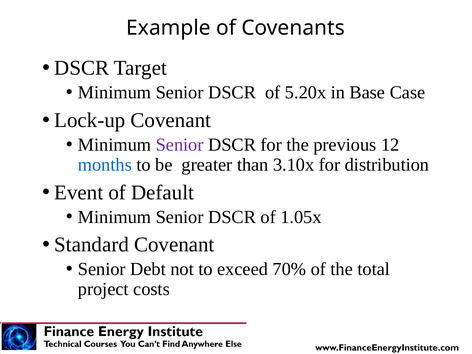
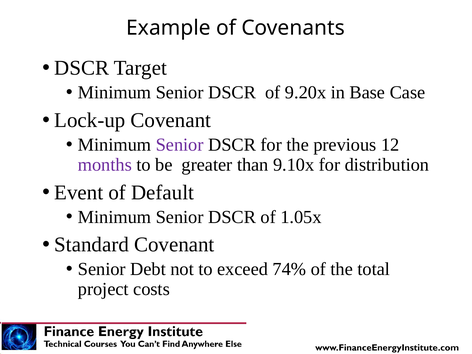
5.20x: 5.20x -> 9.20x (306, 93)
months colour: blue -> purple (105, 165)
3.10x: 3.10x -> 9.10x (294, 165)
70%: 70% -> 74% (289, 269)
